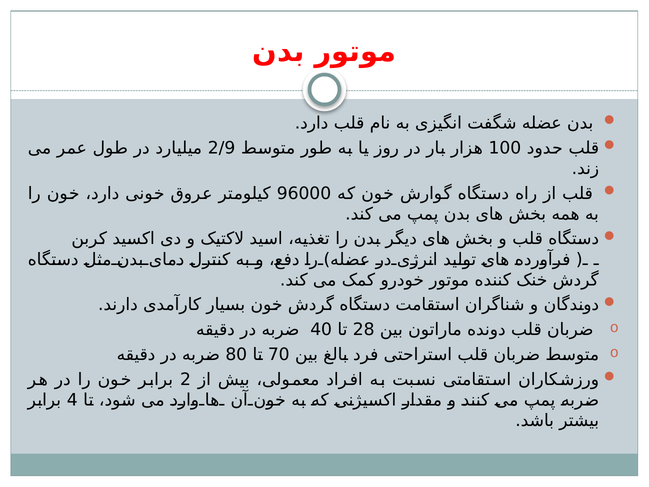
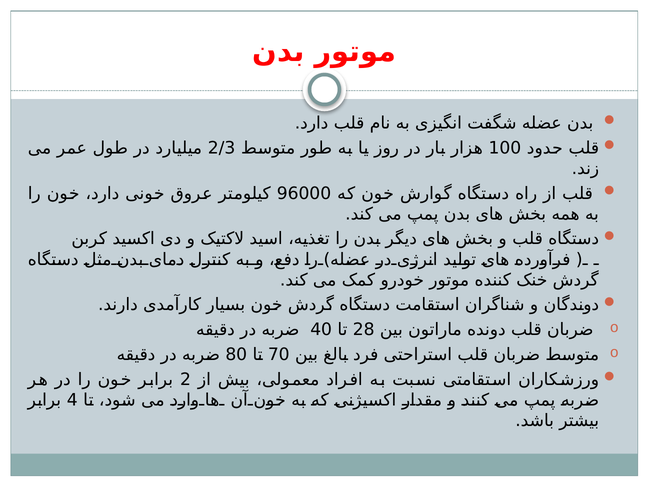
2/9: 2/9 -> 2/3 (222, 148)
